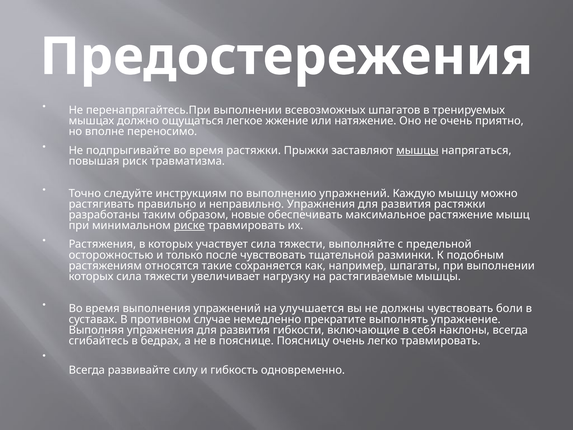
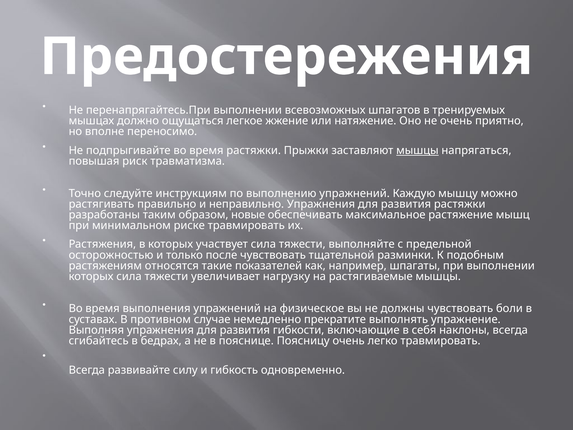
риске underline: present -> none (189, 225)
сохраняется: сохраняется -> показателей (269, 266)
улучшается: улучшается -> физическое (312, 308)
